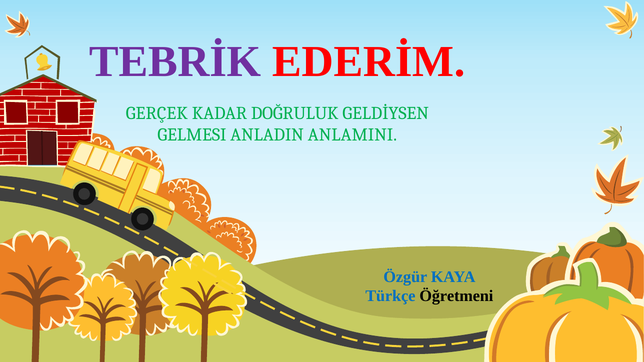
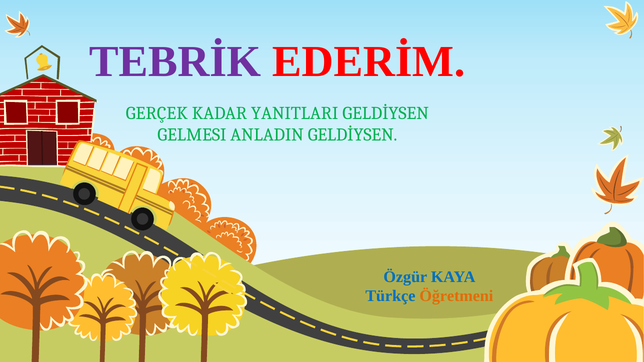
DOĞRULUK: DOĞRULUK -> YANITLARI (295, 113)
ANLADIN ANLAMINI: ANLAMINI -> GELDİYSEN (353, 135)
Öğretmeni colour: black -> orange (456, 296)
